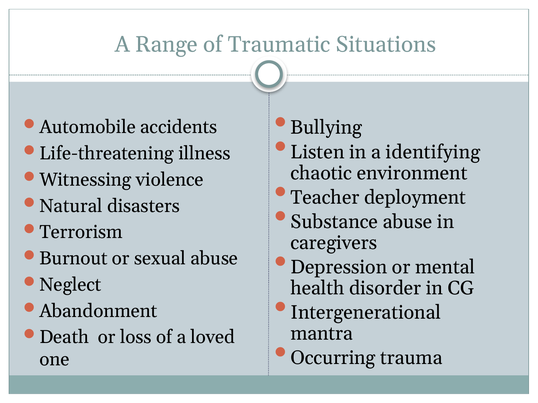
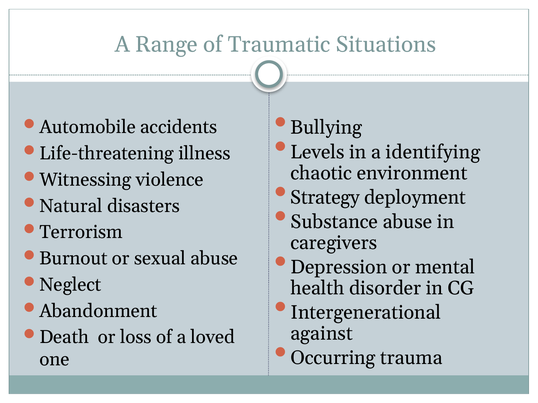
Listen: Listen -> Levels (318, 152)
Teacher: Teacher -> Strategy (325, 198)
mantra: mantra -> against (322, 334)
